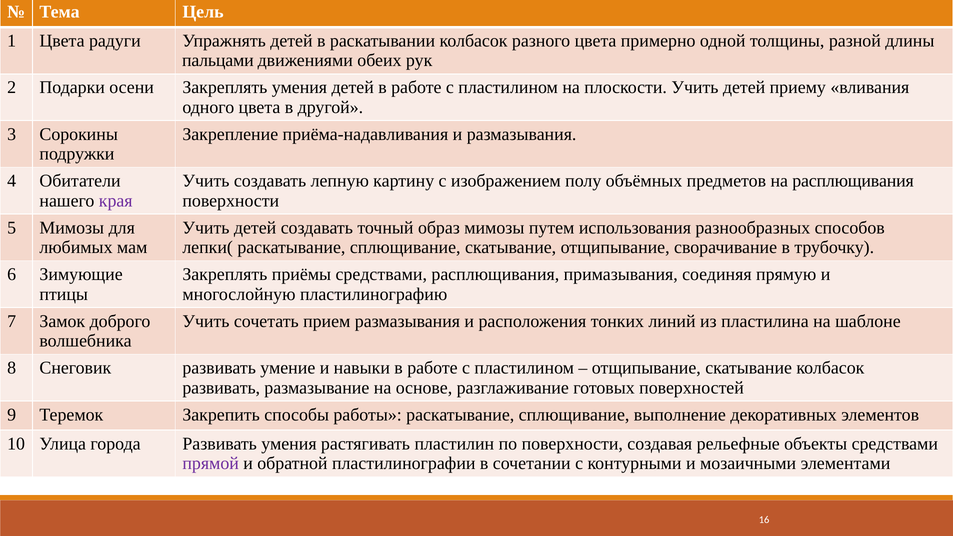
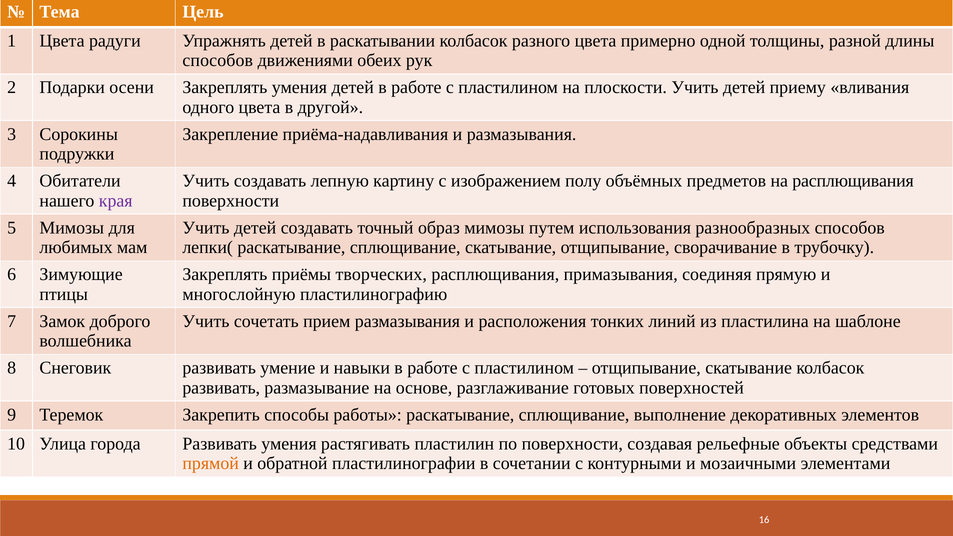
пальцами: пальцами -> способов (218, 61)
приёмы средствами: средствами -> творческих (381, 274)
прямой colour: purple -> orange (211, 463)
